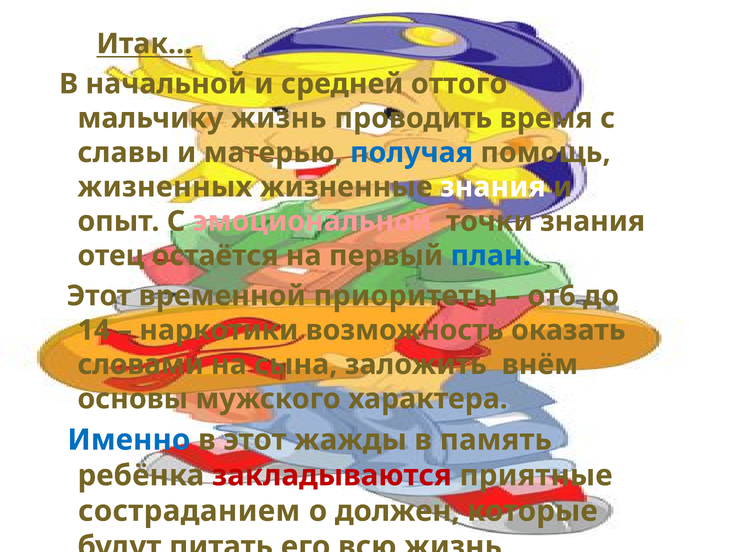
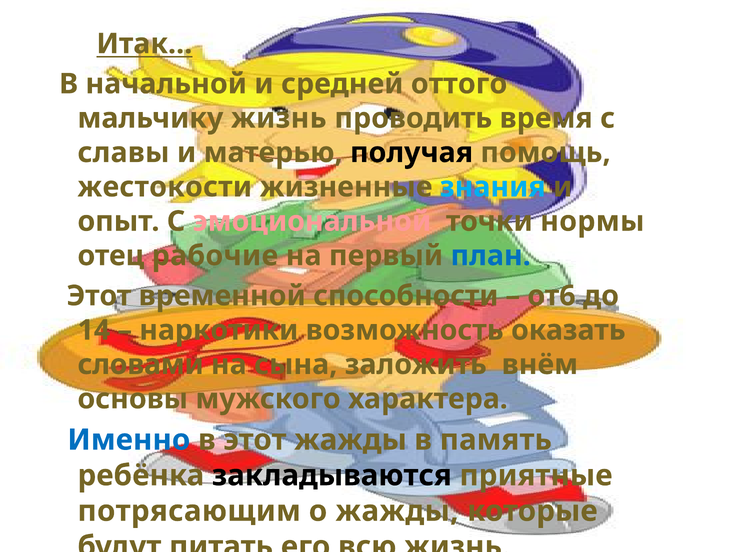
получая colour: blue -> black (412, 153)
жизненных: жизненных -> жестокости (165, 187)
знания colour: white -> light blue (493, 187)
точки знания: знания -> нормы (592, 221)
остаётся: остаётся -> рабочие (215, 256)
приоритеты: приоритеты -> способности (406, 296)
закладываются colour: red -> black (332, 475)
состраданием: состраданием -> потрясающим (189, 511)
о должен: должен -> жажды (397, 511)
